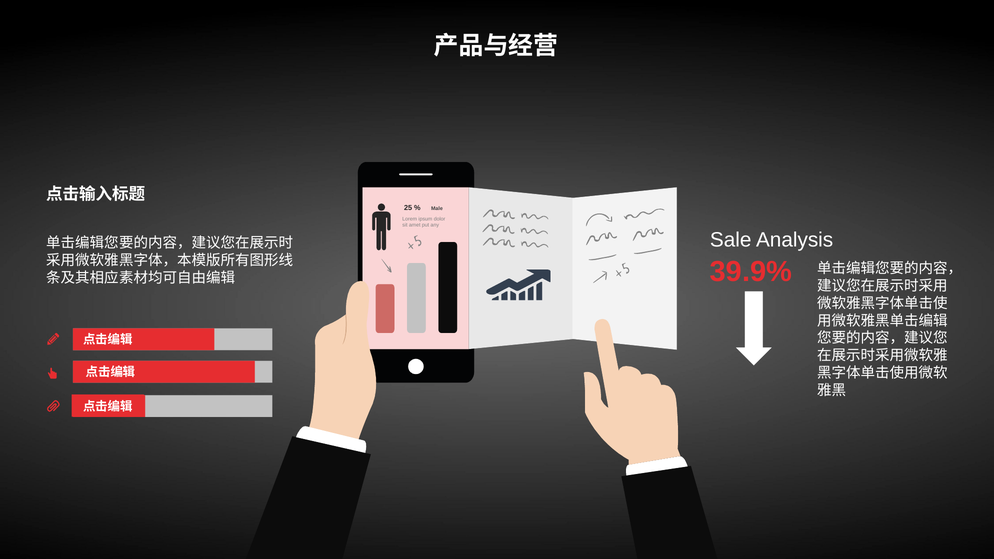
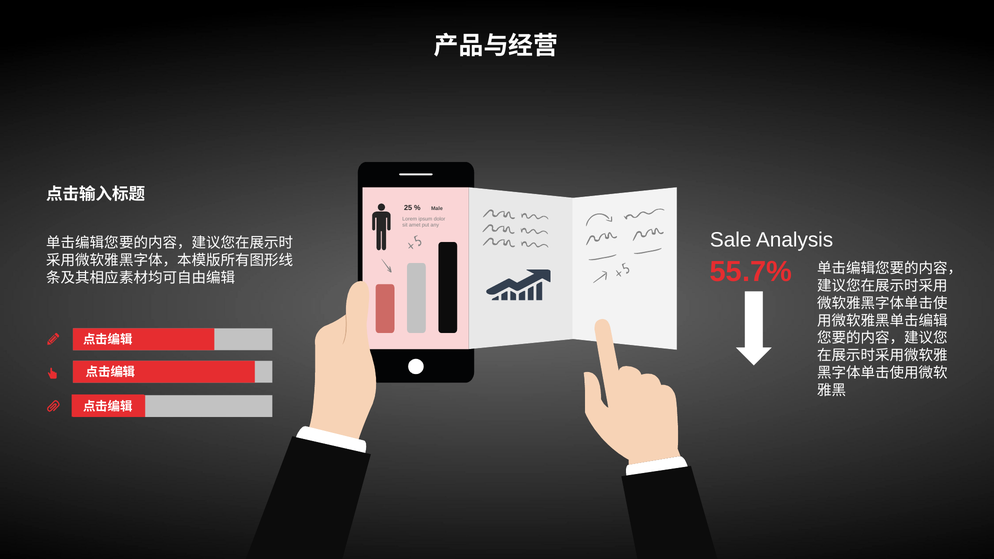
39.9%: 39.9% -> 55.7% (751, 272)
